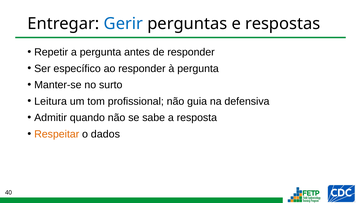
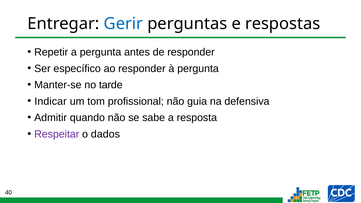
surto: surto -> tarde (111, 85)
Leitura: Leitura -> Indicar (51, 101)
Respeitar colour: orange -> purple (57, 134)
